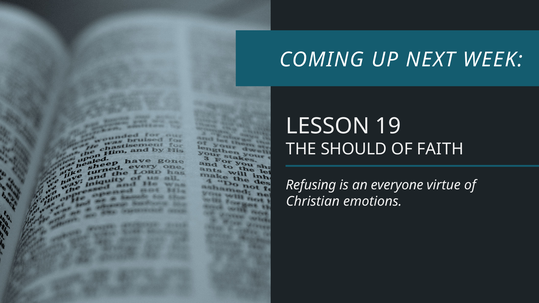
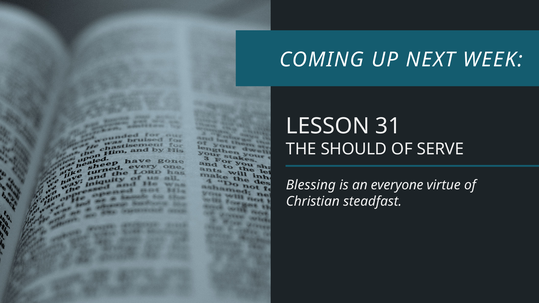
19: 19 -> 31 (388, 126)
FAITH: FAITH -> SERVE (440, 149)
Refusing: Refusing -> Blessing (311, 185)
emotions: emotions -> steadfast (373, 201)
